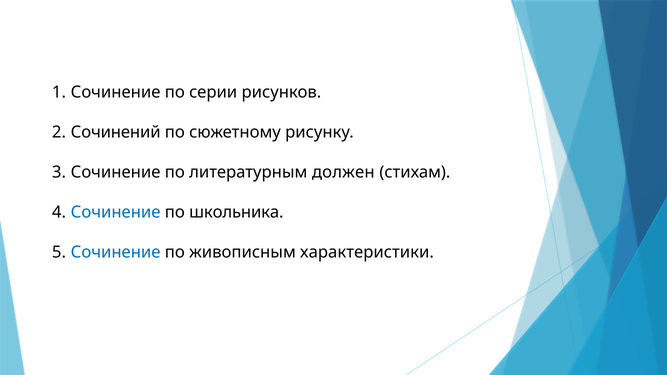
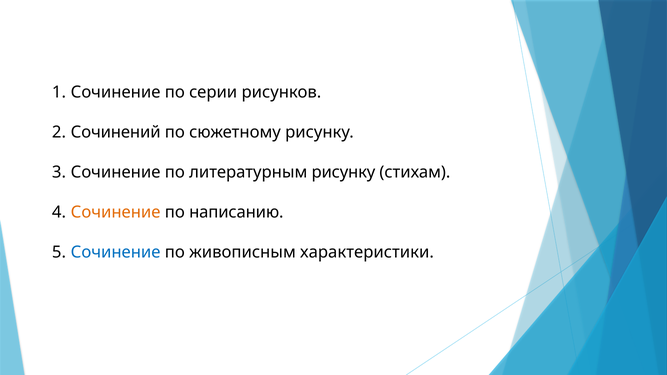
литературным должен: должен -> рисунку (343, 172)
Сочинение colour: blue -> orange (116, 212)
школьника: школьника -> написанию (236, 212)
